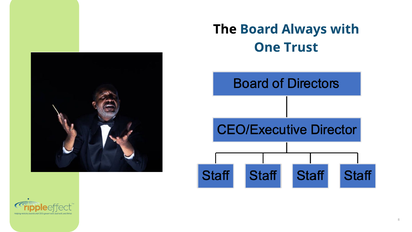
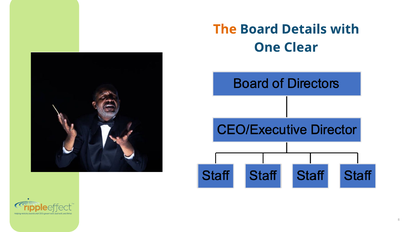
The colour: black -> orange (225, 29)
Always: Always -> Details (304, 29)
Trust: Trust -> Clear (301, 47)
